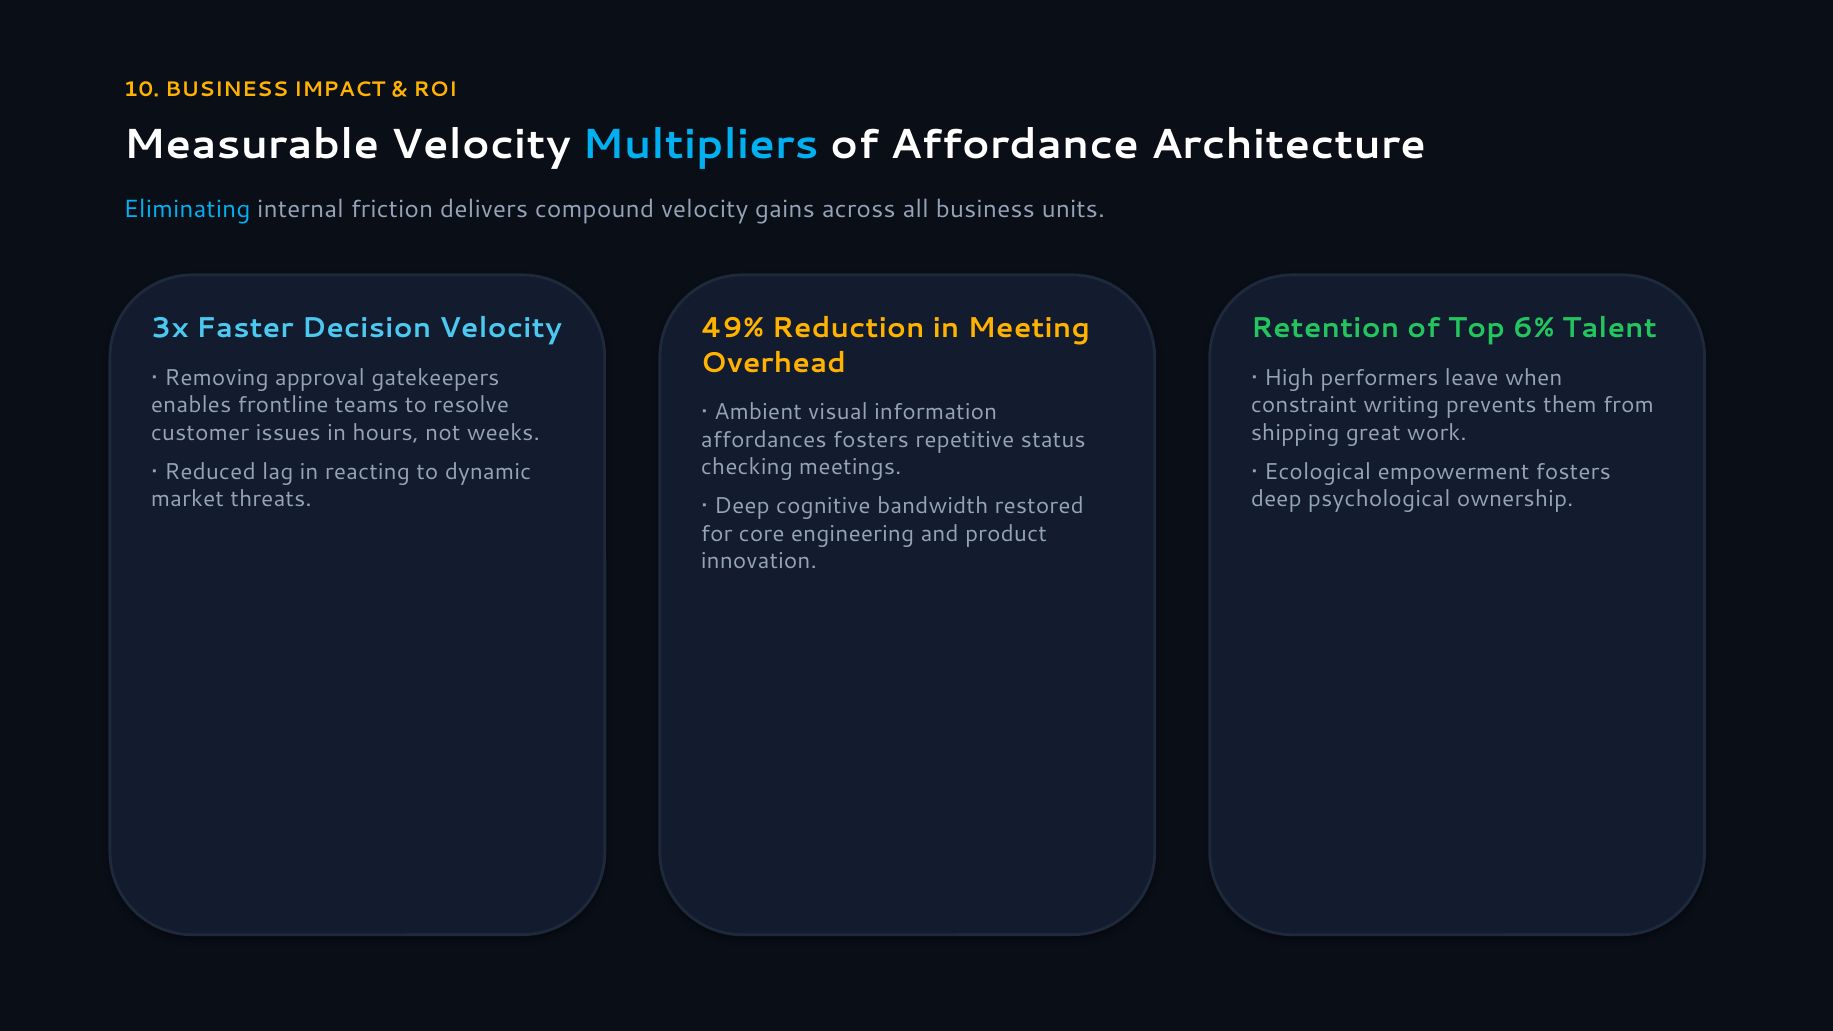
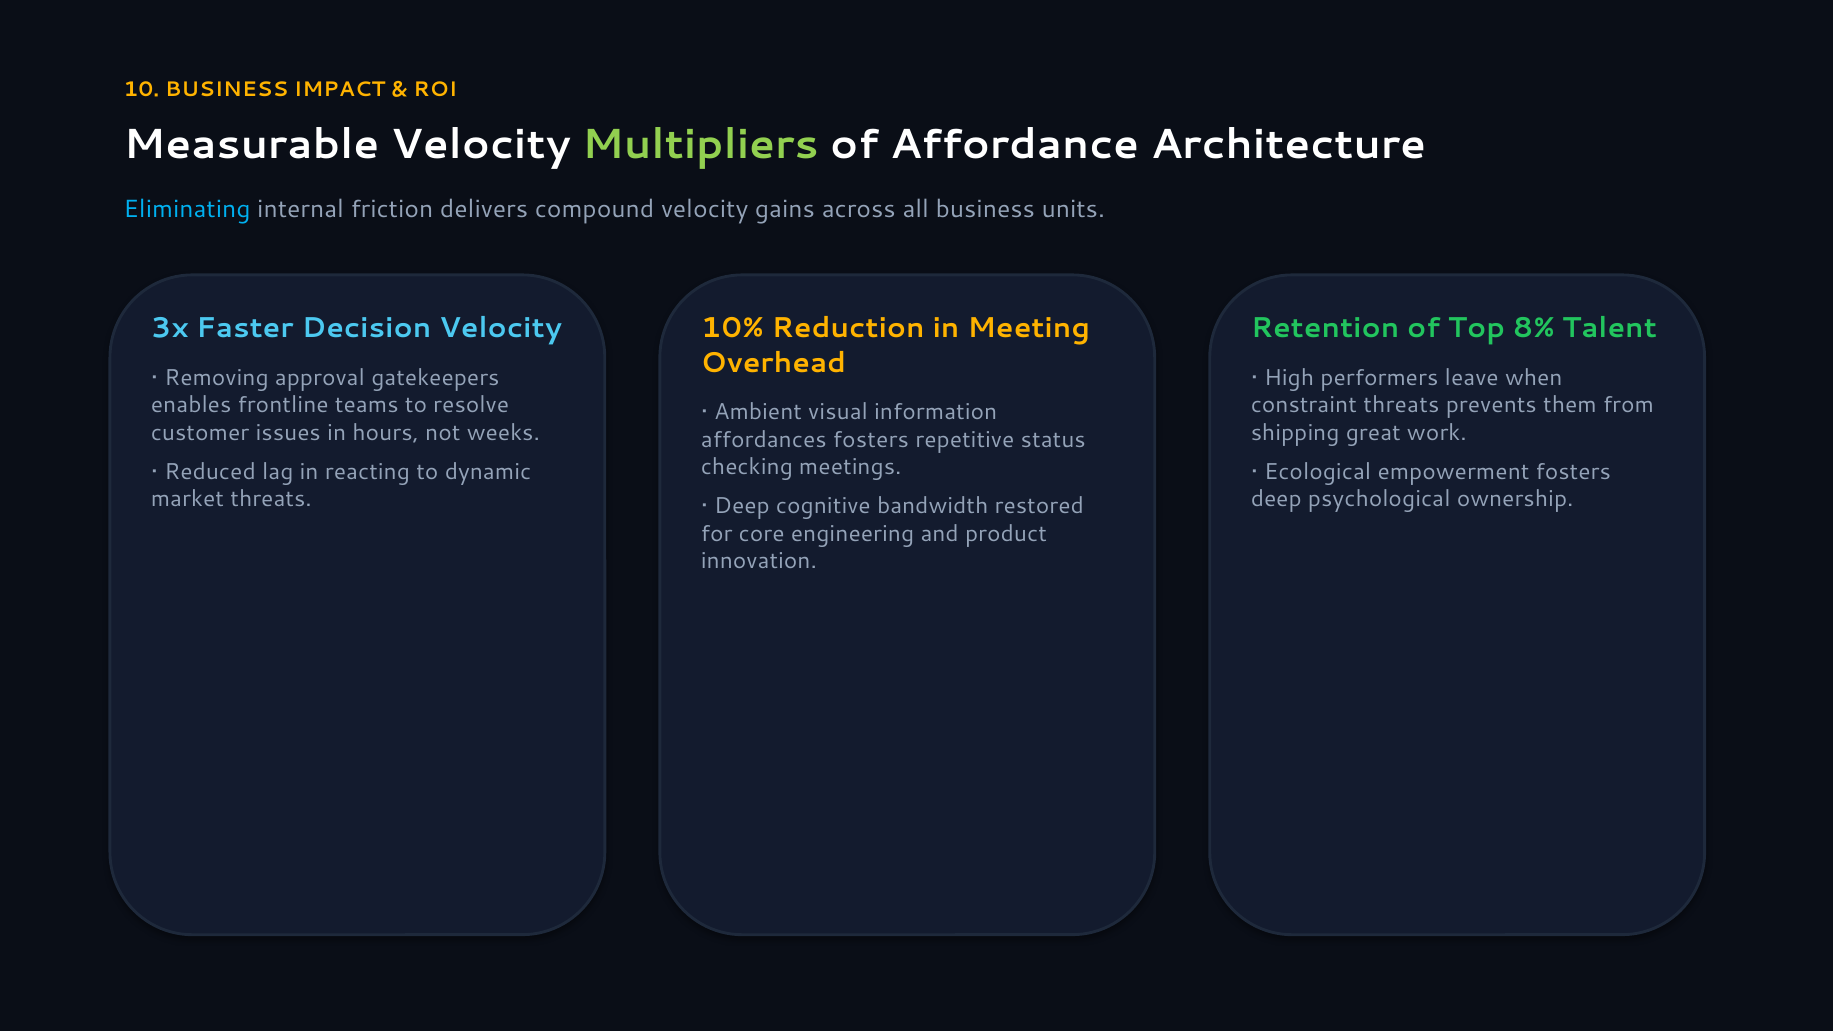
Multipliers colour: light blue -> light green (700, 145)
49%: 49% -> 10% (732, 328)
6%: 6% -> 8% (1534, 328)
constraint writing: writing -> threats (1401, 405)
